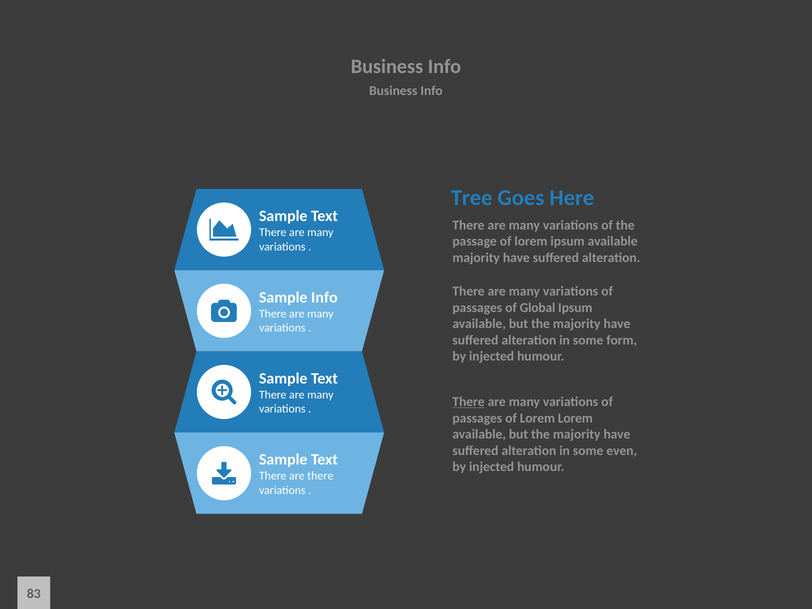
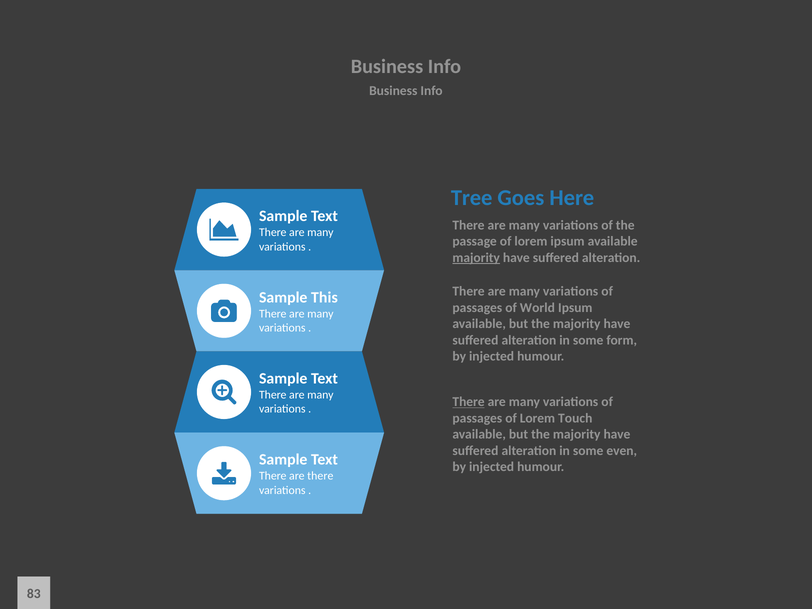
majority underline: none -> present (476, 258)
Sample Info: Info -> This (324, 297)
Global: Global -> World (537, 308)
Lorem Lorem: Lorem -> Touch (575, 418)
